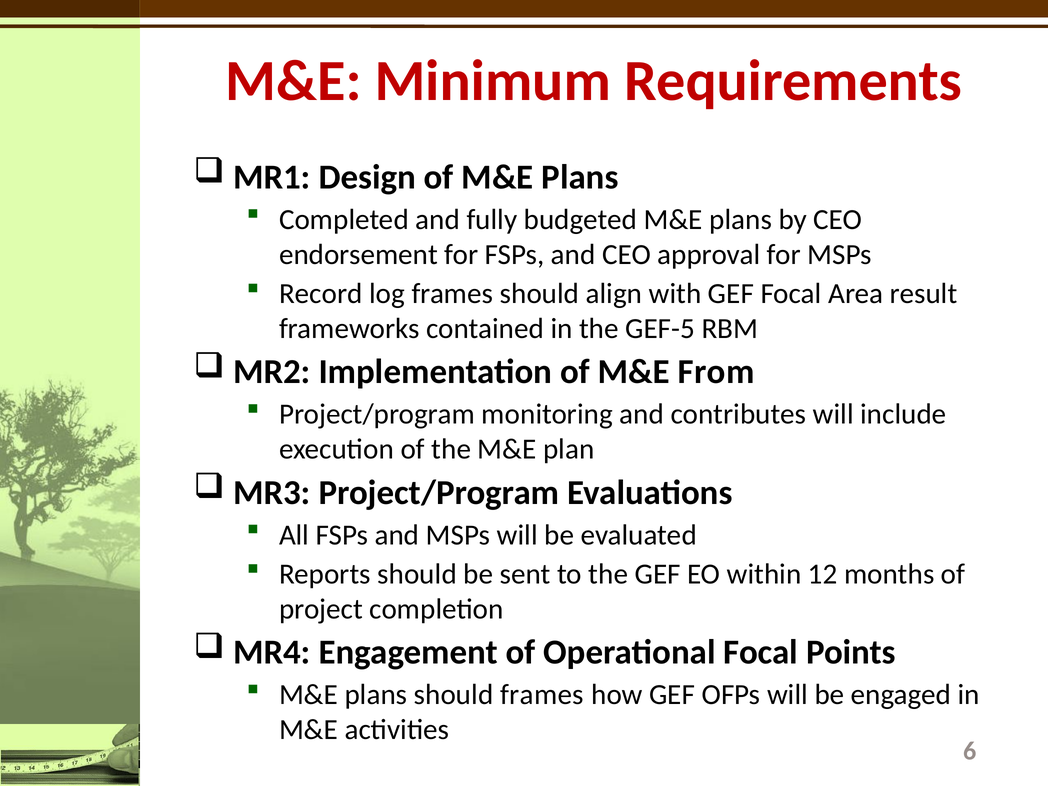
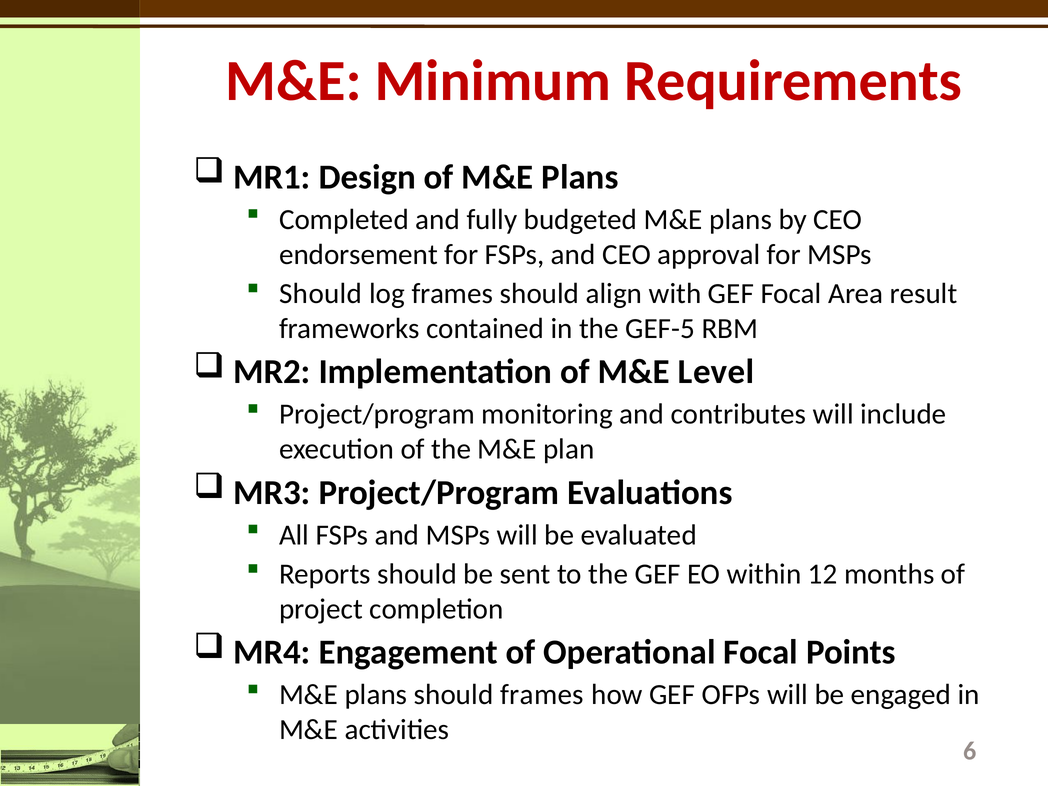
Record: Record -> Should (321, 294)
From: From -> Level (716, 372)
